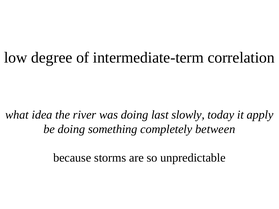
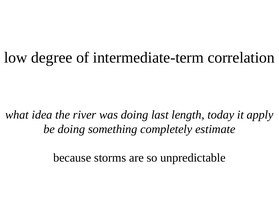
slowly: slowly -> length (188, 115)
between: between -> estimate (215, 129)
